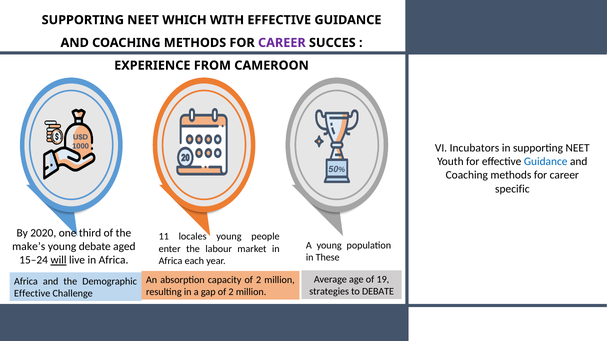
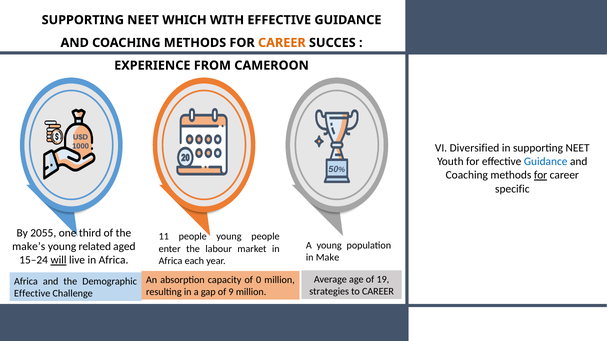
CAREER colour: purple -> orange (282, 43)
Incubators: Incubators -> Diversified (474, 148)
for underline: none -> present (541, 175)
2020: 2020 -> 2055 (43, 233)
11 locales: locales -> people (193, 237)
young debate: debate -> related (95, 247)
These: These -> Make (328, 258)
capacity of 2: 2 -> 0 (259, 280)
to DEBATE: DEBATE -> CAREER (378, 292)
gap of 2: 2 -> 9 (231, 292)
